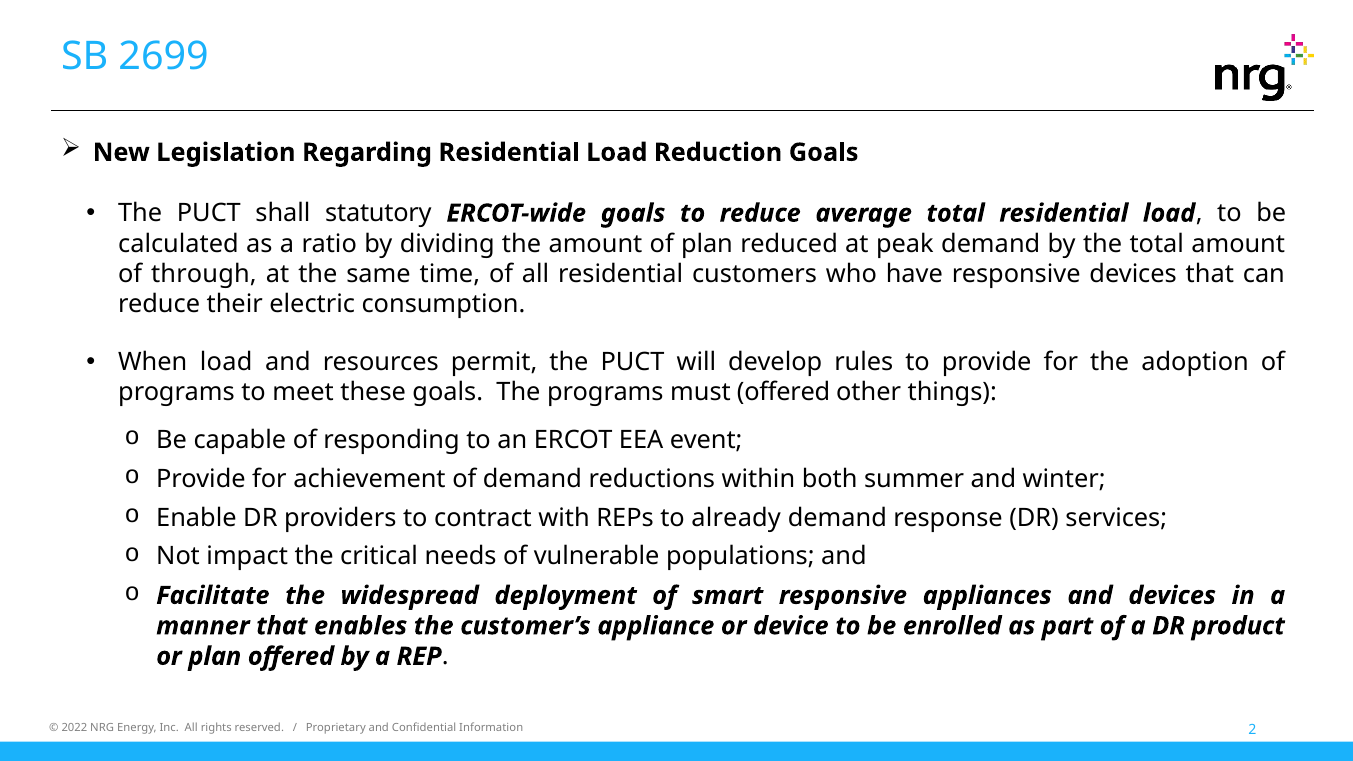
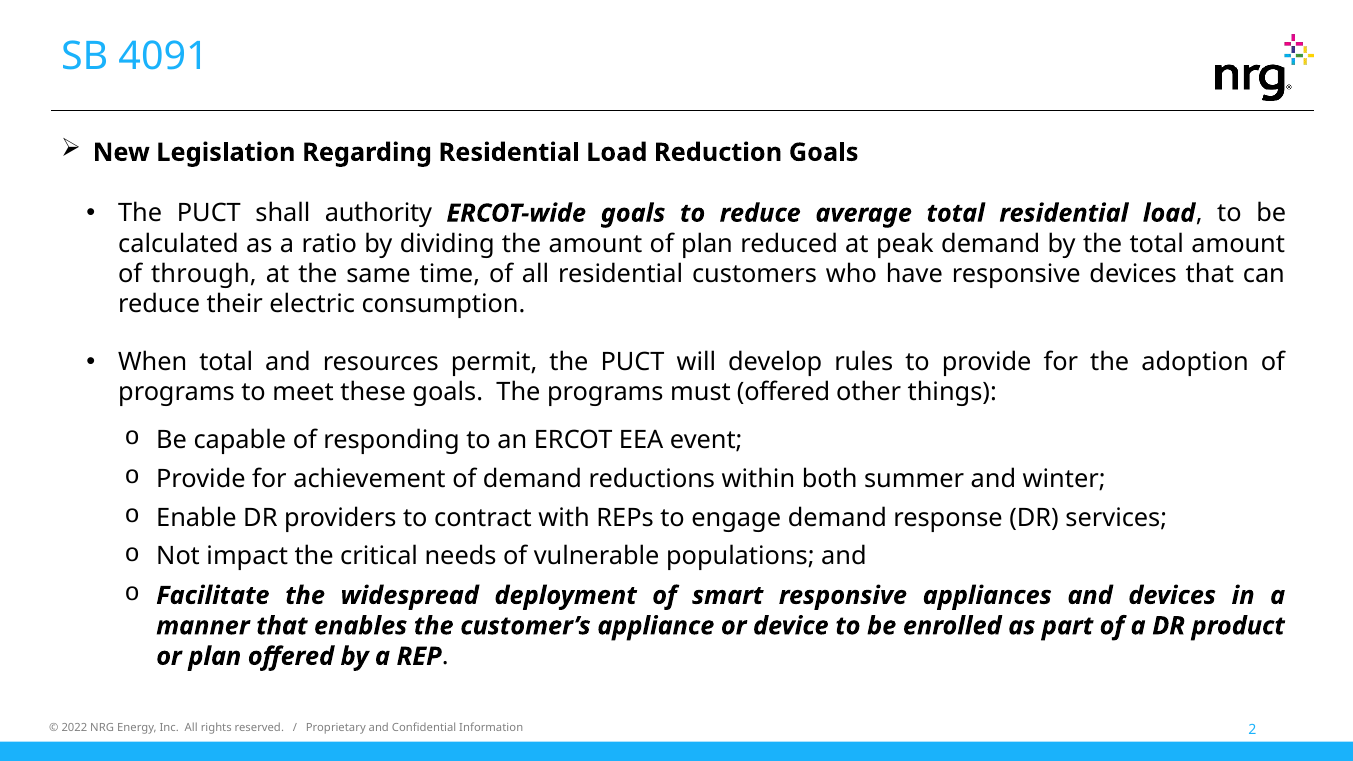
2699: 2699 -> 4091 (164, 57)
statutory: statutory -> authority (378, 213)
When load: load -> total (226, 362)
already: already -> engage (736, 518)
